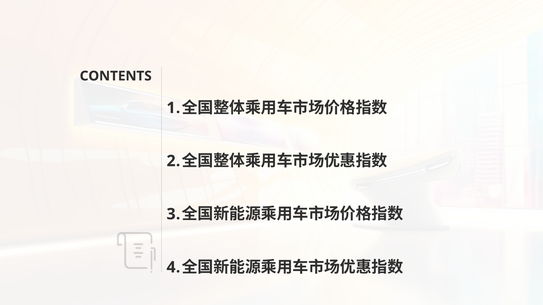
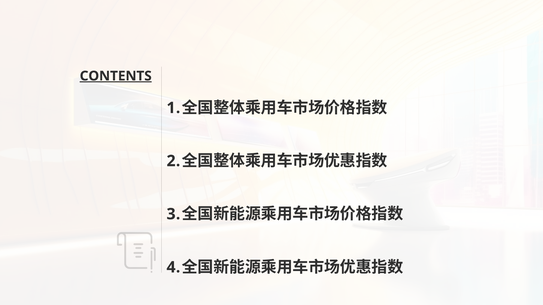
CONTENTS underline: none -> present (116, 76)
